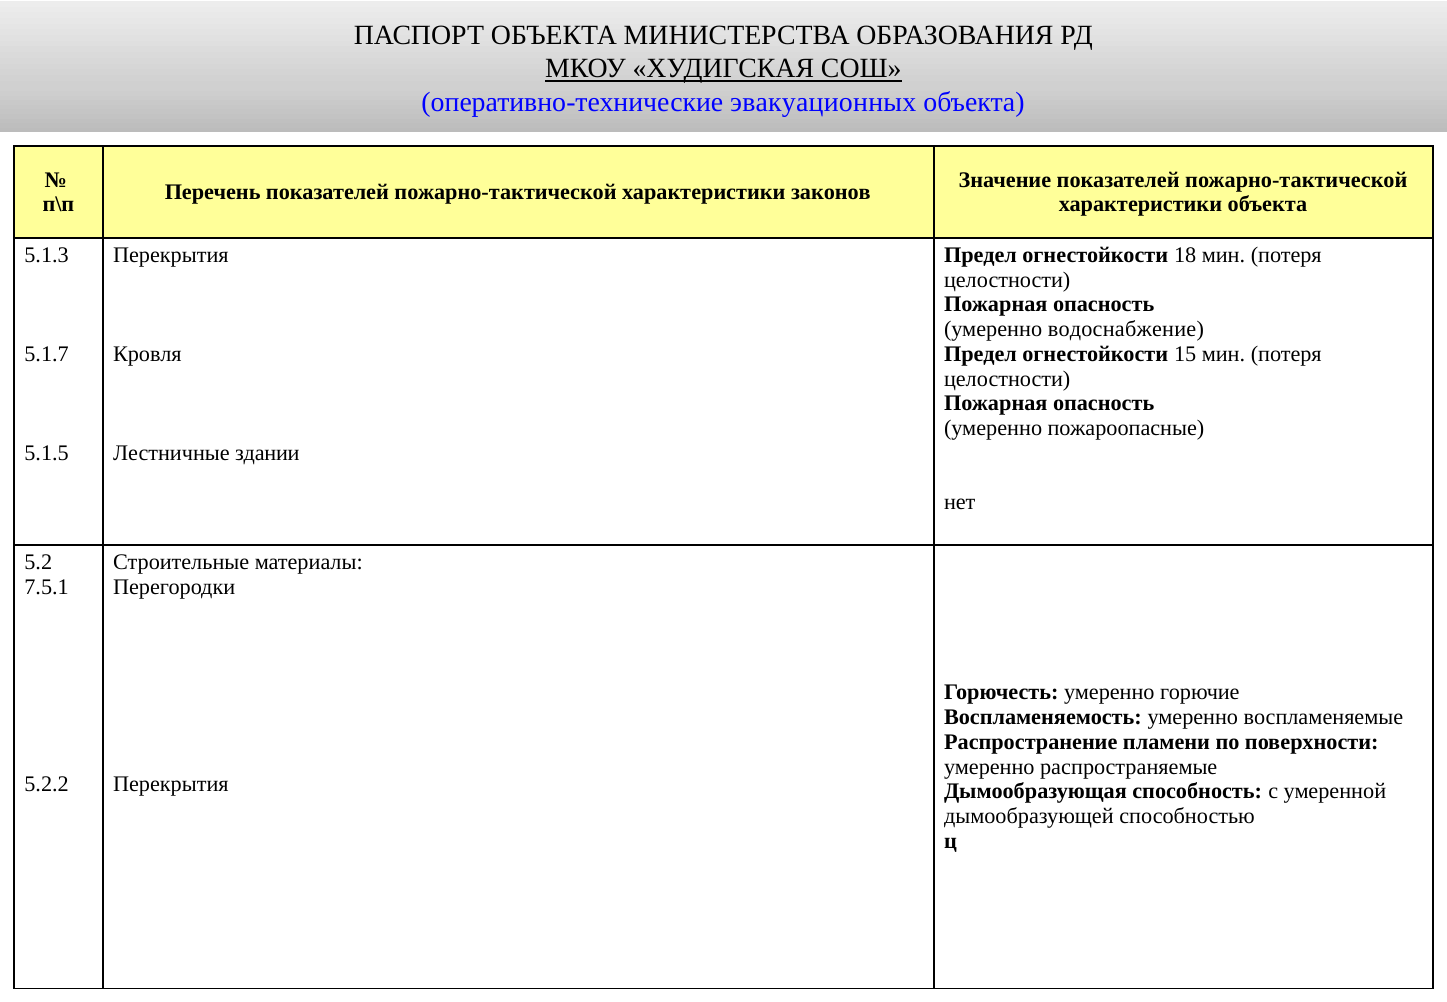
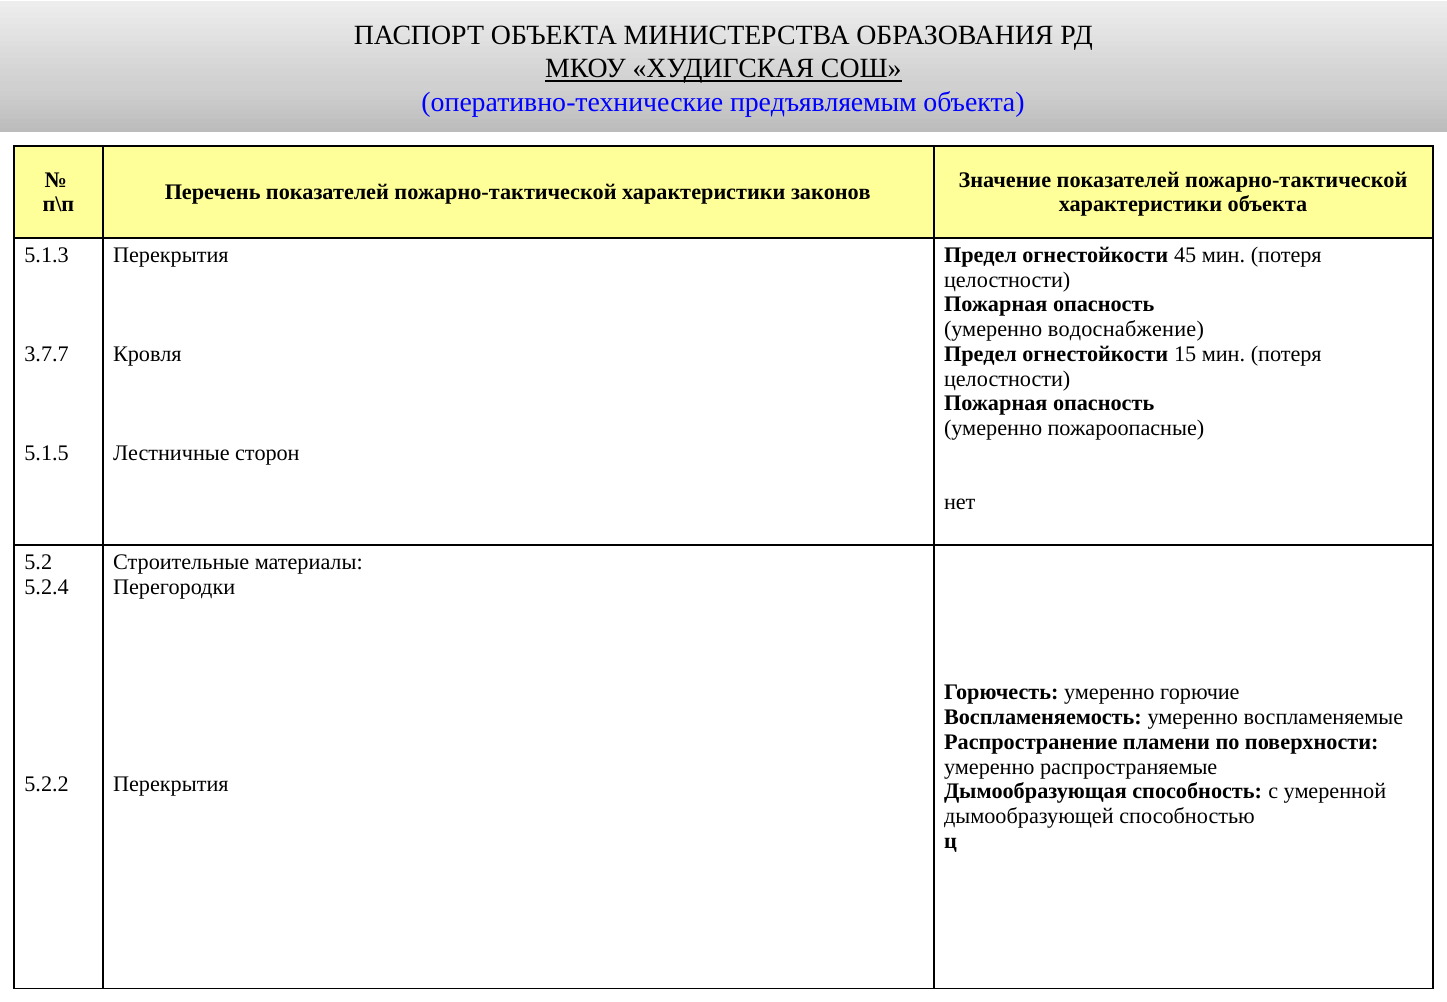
эвакуационных: эвакуационных -> предъявляемым (823, 102)
18: 18 -> 45 (1185, 255)
5.1.7: 5.1.7 -> 3.7.7 (47, 354)
здании: здании -> сторон (267, 453)
7.5.1: 7.5.1 -> 5.2.4 (47, 587)
